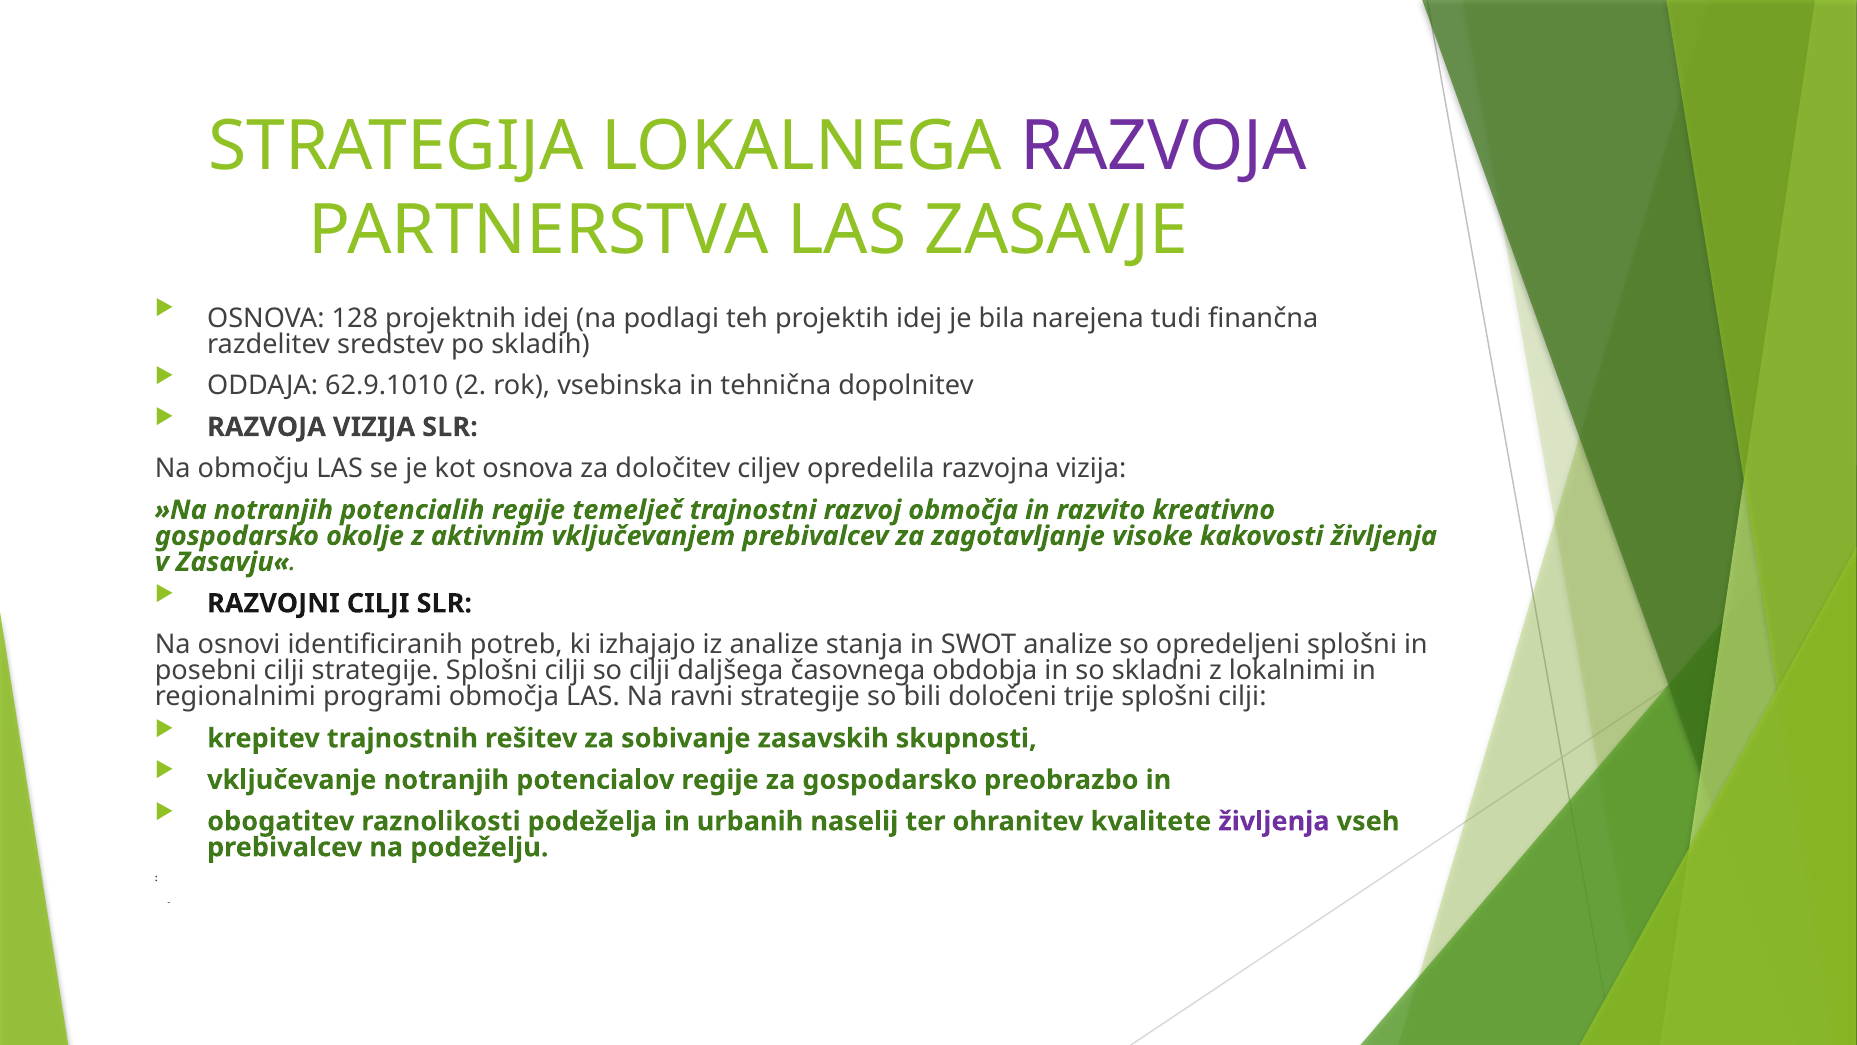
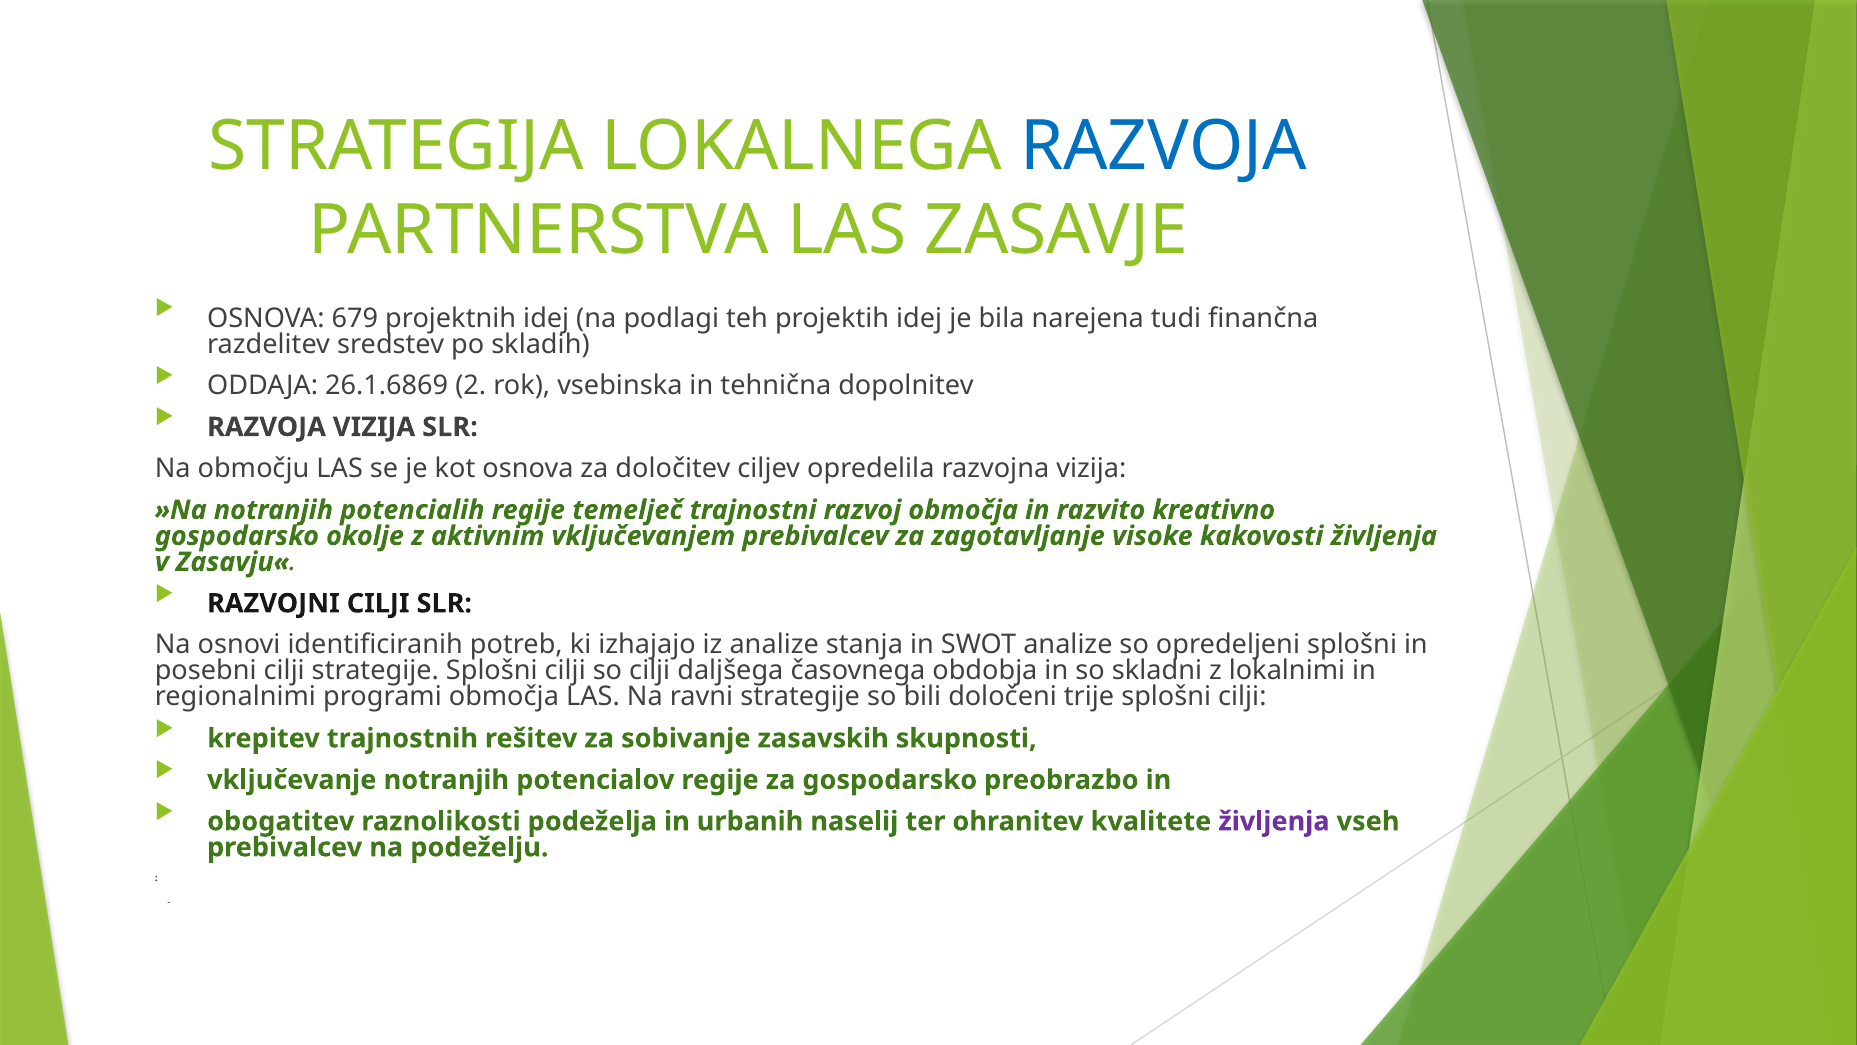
RAZVOJA colour: purple -> blue (1163, 146)
128: 128 -> 679 (355, 318)
62.9.1010: 62.9.1010 -> 26.1.6869 (387, 385)
